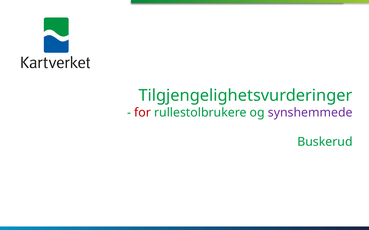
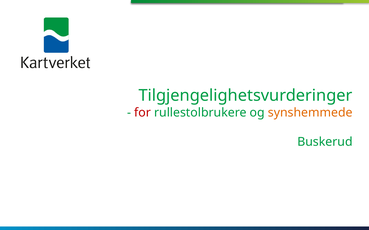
synshemmede colour: purple -> orange (310, 113)
